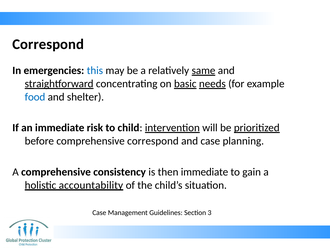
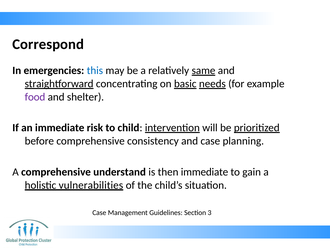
food colour: blue -> purple (35, 97)
comprehensive correspond: correspond -> consistency (153, 141)
consistency: consistency -> understand (120, 172)
accountability: accountability -> vulnerabilities (91, 185)
